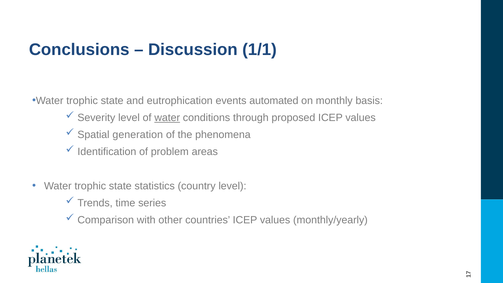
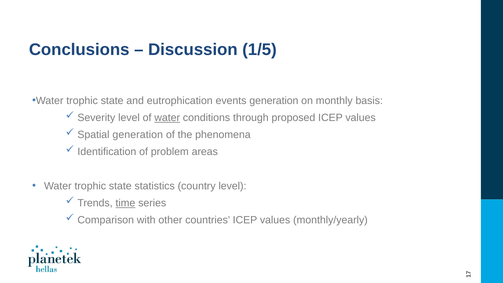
1/1: 1/1 -> 1/5 (259, 49)
events automated: automated -> generation (274, 101)
time underline: none -> present (125, 203)
